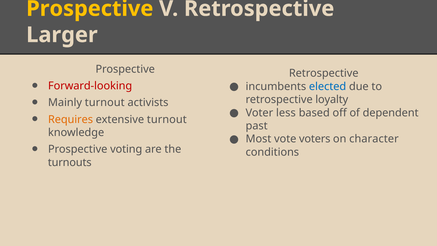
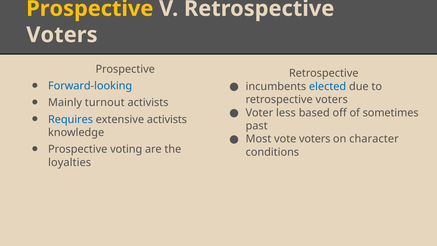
Larger: Larger -> Voters (62, 35)
Forward-looking colour: red -> blue (90, 86)
loyalty: loyalty -> voters (332, 100)
dependent: dependent -> sometimes (391, 113)
Requires colour: orange -> blue (71, 119)
extensive turnout: turnout -> activists (167, 119)
turnouts: turnouts -> loyalties (70, 162)
